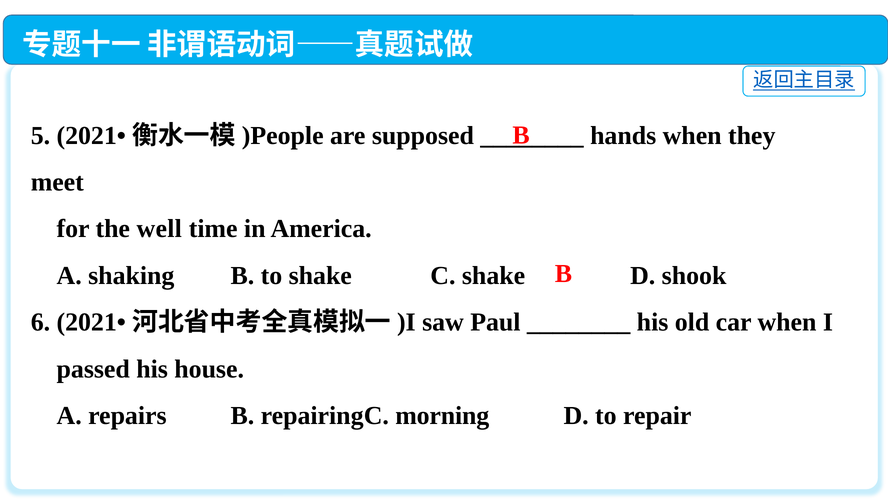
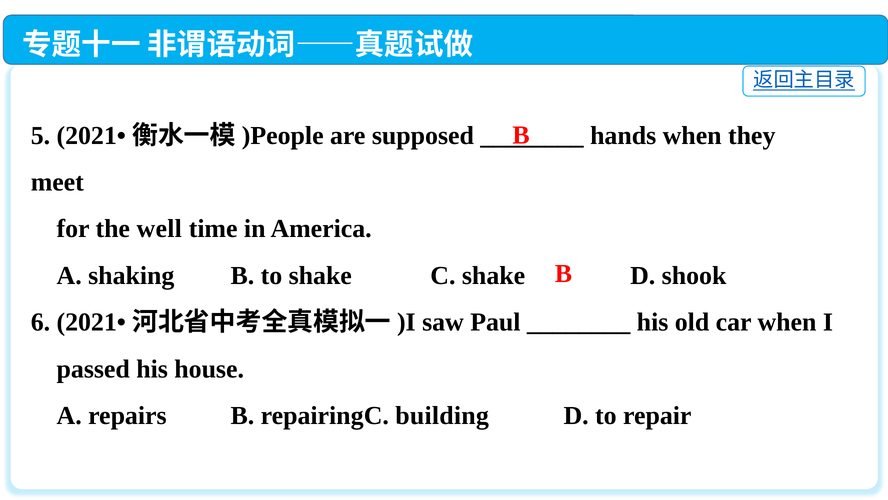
morning: morning -> building (442, 415)
